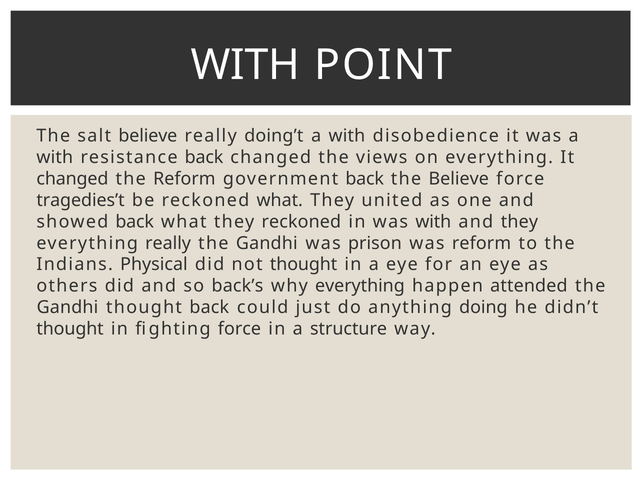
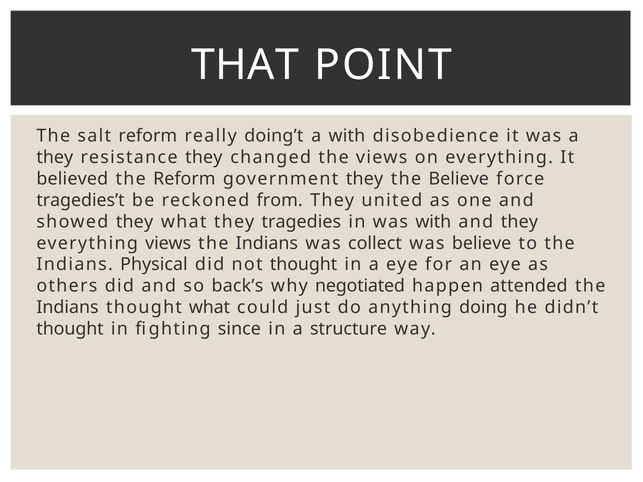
WITH: WITH -> THAT (245, 65)
salt believe: believe -> reform (148, 136)
with: with -> they (55, 158)
resistance back: back -> they (204, 158)
changed: changed -> believed (72, 179)
government back: back -> they (365, 179)
reckoned what: what -> from (280, 200)
showed back: back -> they (135, 222)
they reckoned: reckoned -> tragedies (301, 222)
everything really: really -> views (168, 243)
Gandhi: Gandhi -> Indians (267, 243)
prison: prison -> collect (375, 243)
was reform: reform -> believe (482, 243)
why everything: everything -> negotiated (360, 286)
Gandhi: Gandhi -> Indians (68, 308)
thought back: back -> what (209, 308)
fighting force: force -> since (239, 329)
